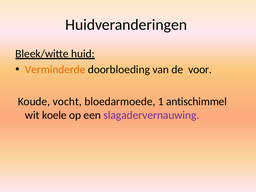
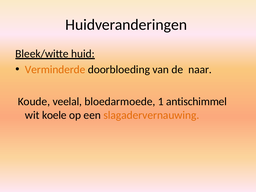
voor: voor -> naar (200, 70)
vocht: vocht -> veelal (67, 102)
slagadervernauwing colour: purple -> orange (151, 115)
